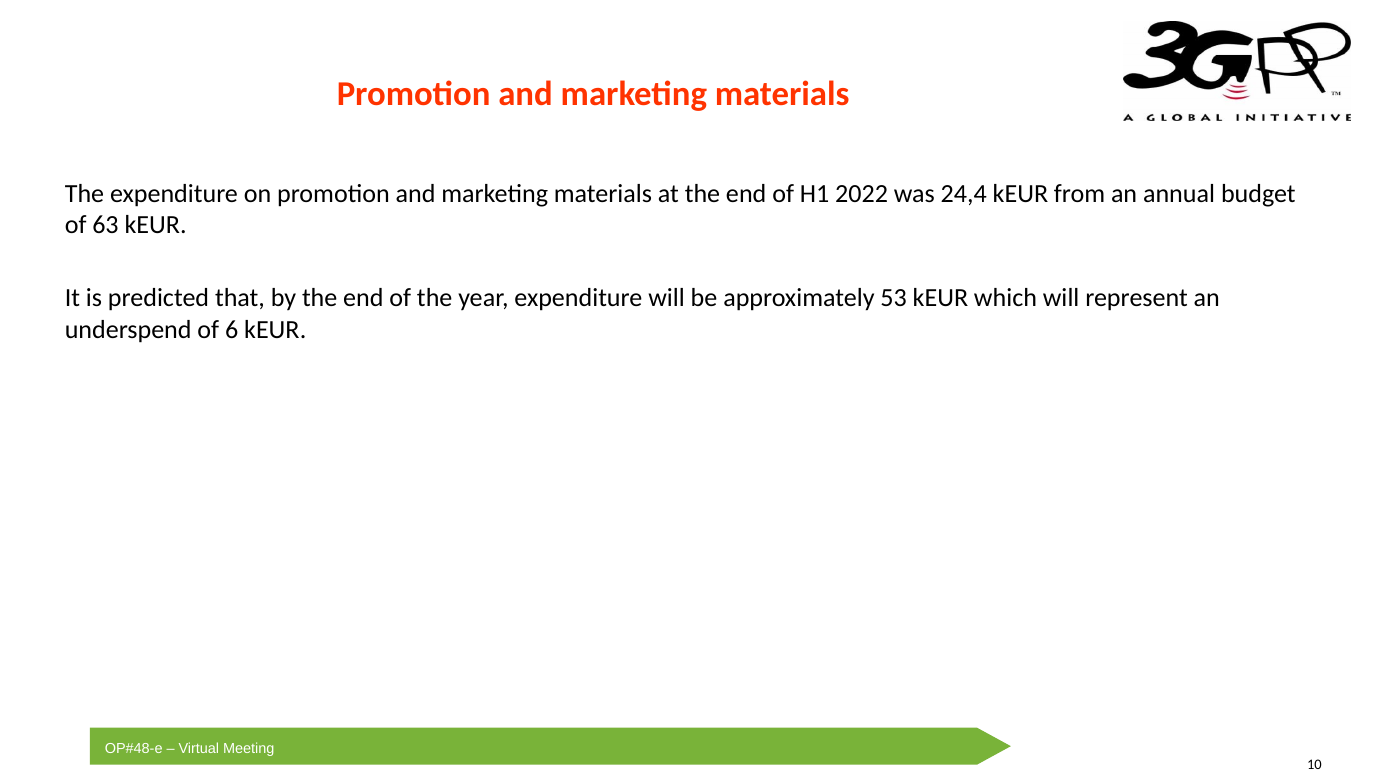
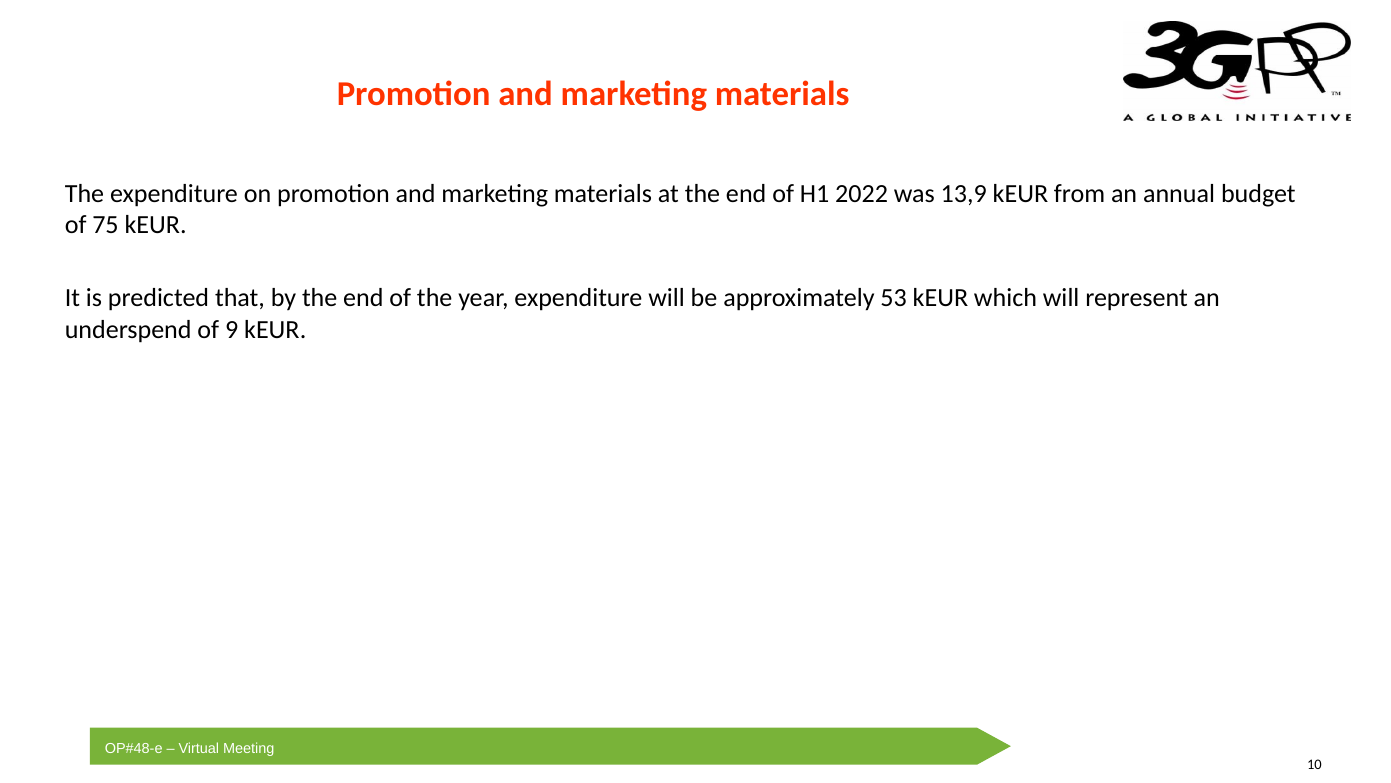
24,4: 24,4 -> 13,9 (964, 194)
63: 63 -> 75 (105, 225)
6: 6 -> 9 (232, 329)
